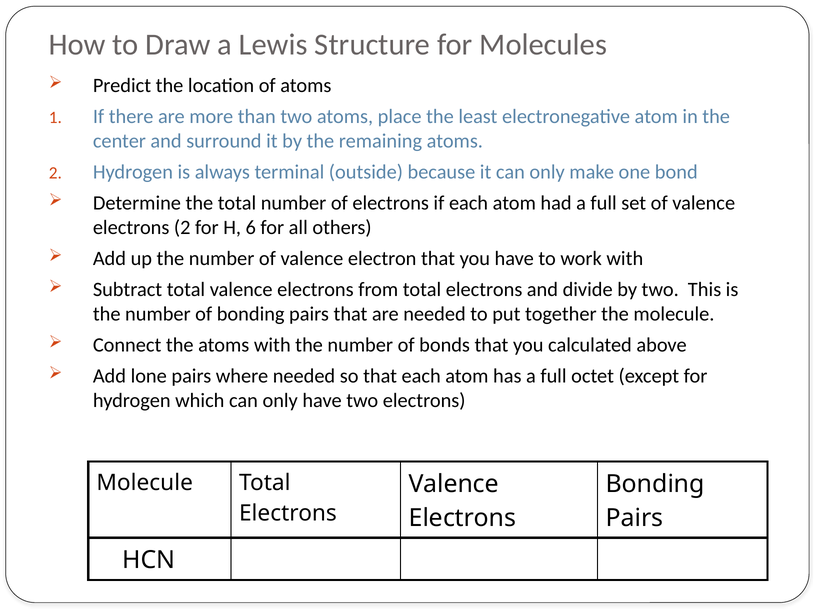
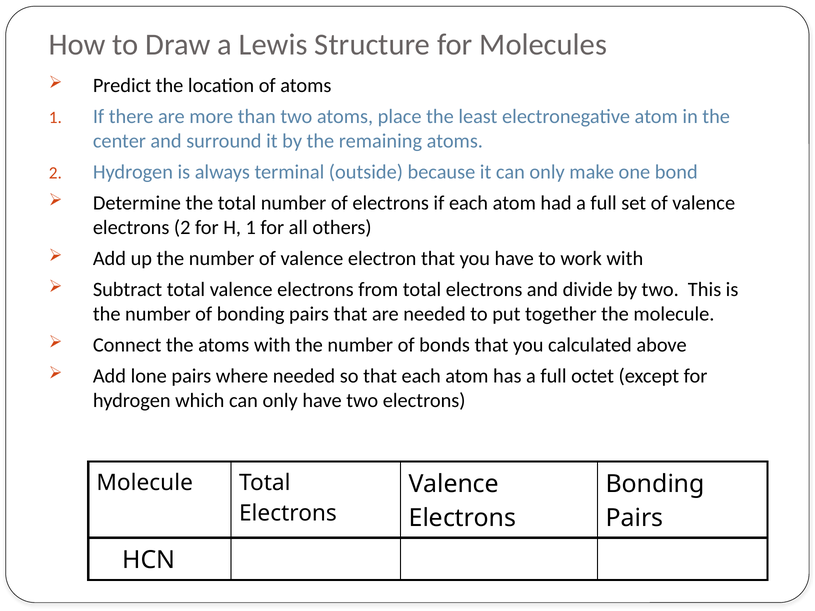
H 6: 6 -> 1 (251, 228)
